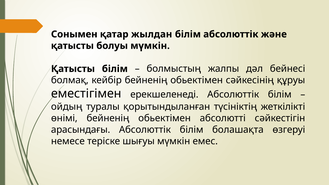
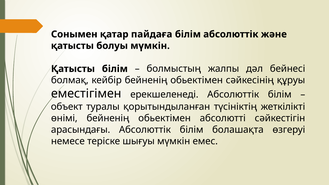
жылдан: жылдан -> пайдаға (152, 34)
ойдың: ойдың -> объект (67, 107)
